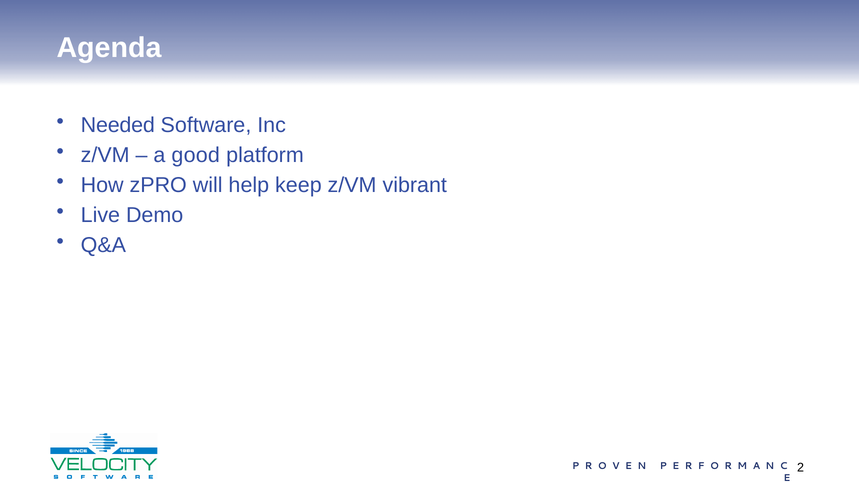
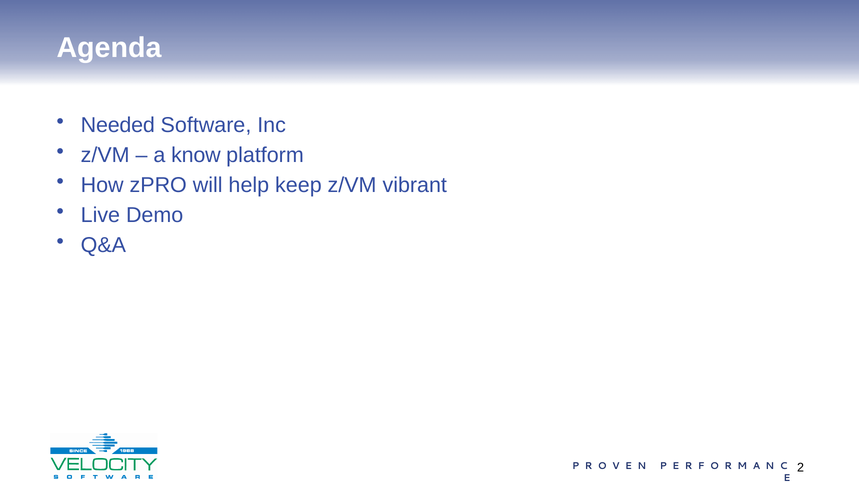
good: good -> know (196, 155)
